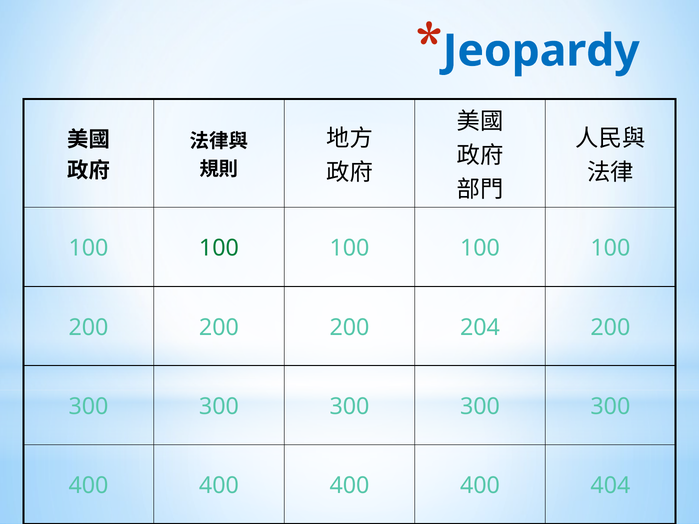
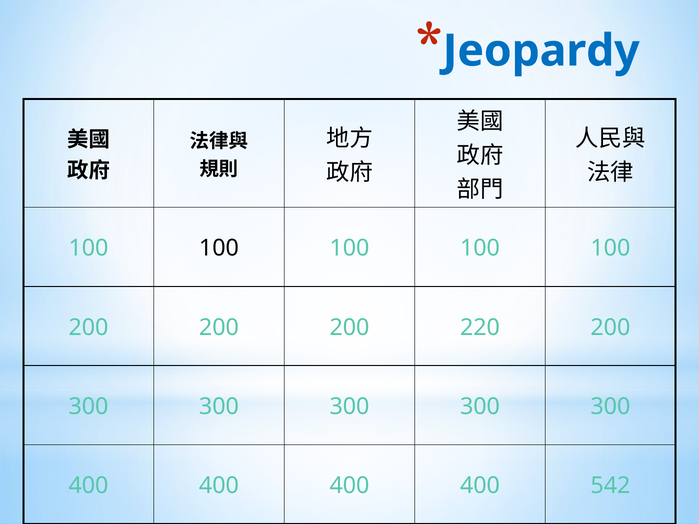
100 colour: green -> black (219, 248)
204: 204 -> 220 (480, 328)
404: 404 -> 542 (610, 486)
